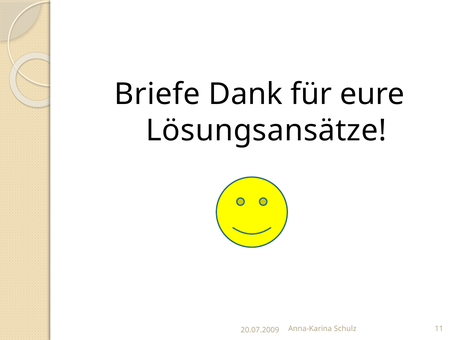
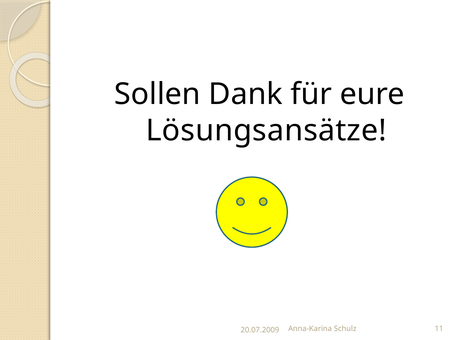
Briefe: Briefe -> Sollen (157, 94)
